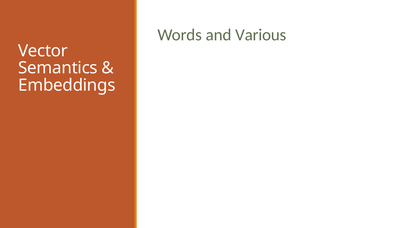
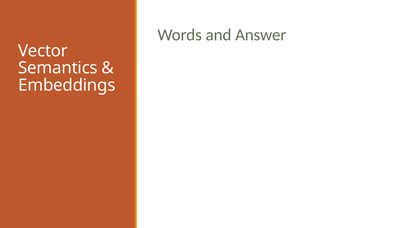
Various: Various -> Answer (261, 35)
